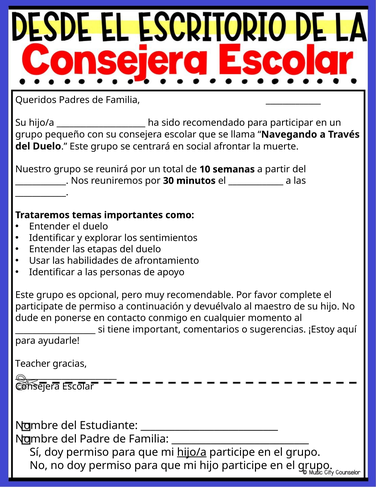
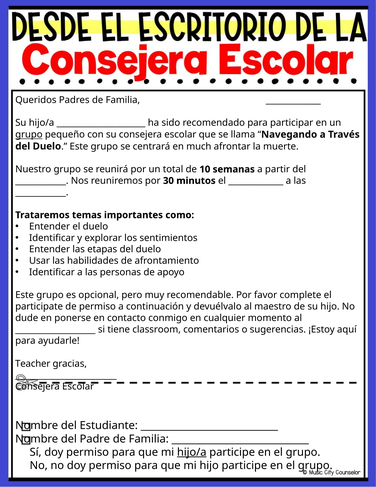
grupo underline: none -> present (29, 134)
social: social -> much (199, 146)
important: important -> classroom (157, 329)
